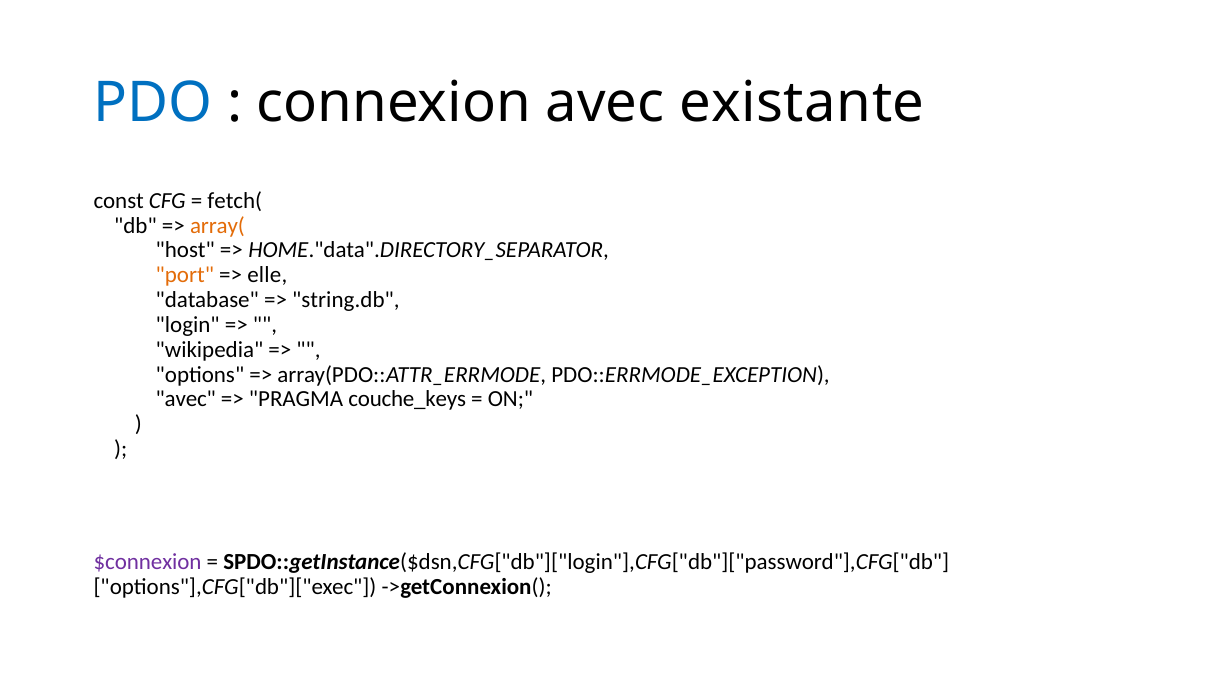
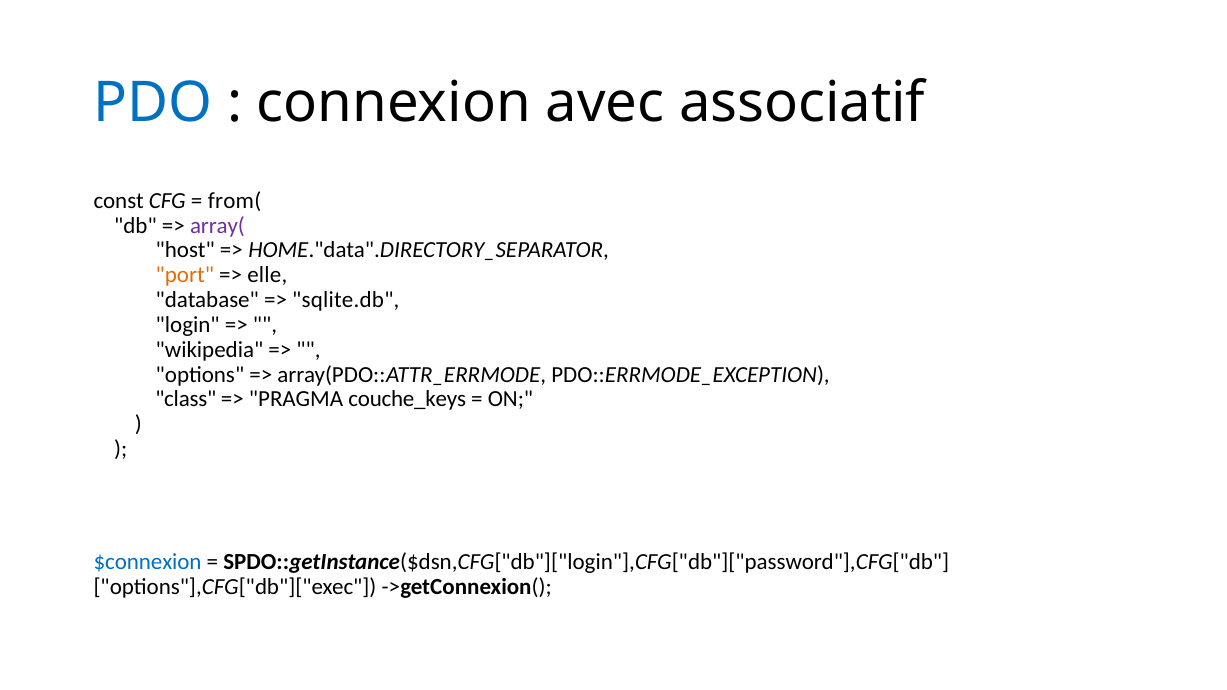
existante: existante -> associatif (802, 103)
fetch(: fetch( -> from( (235, 201)
array( colour: orange -> purple (217, 225)
string.db: string.db -> sqlite.db (346, 300)
avec: avec -> class (186, 399)
$connexion colour: purple -> blue (148, 562)
